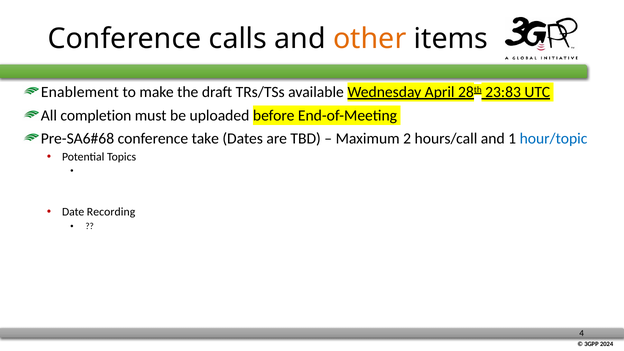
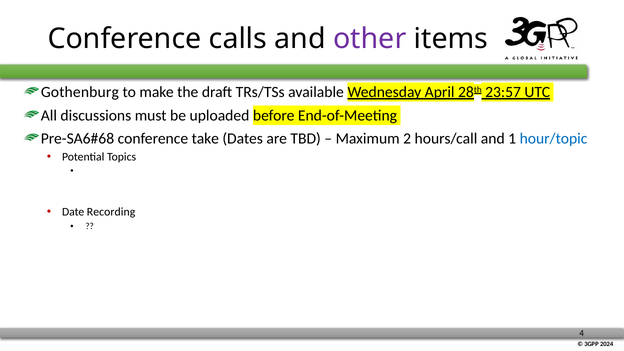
other colour: orange -> purple (370, 39)
Enablement: Enablement -> Gothenburg (80, 92)
23:83: 23:83 -> 23:57 (503, 92)
completion: completion -> discussions (96, 115)
